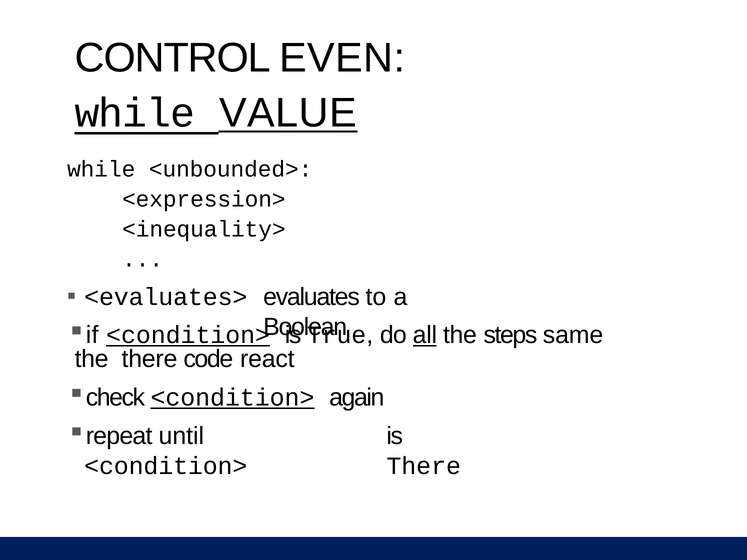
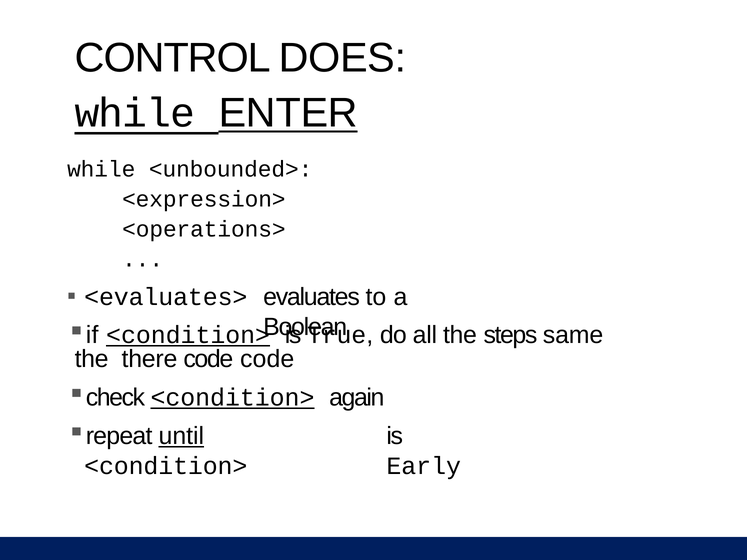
EVEN: EVEN -> DOES (342, 58)
VALUE: VALUE -> ENTER (288, 113)
<inequality>: <inequality> -> <operations> (204, 229)
all underline: present -> none (425, 335)
code react: react -> code (267, 359)
until underline: none -> present (181, 436)
There: There -> Early (424, 466)
